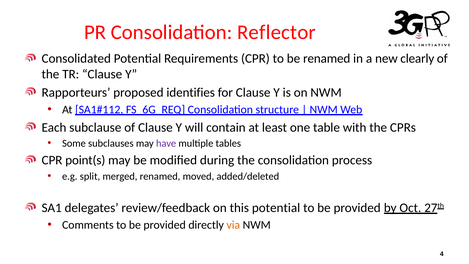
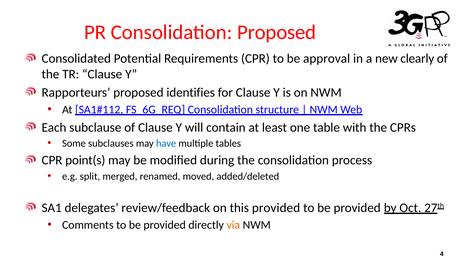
Consolidation Reflector: Reflector -> Proposed (277, 32)
be renamed: renamed -> approval (327, 59)
have colour: purple -> blue (166, 143)
this potential: potential -> provided (276, 208)
